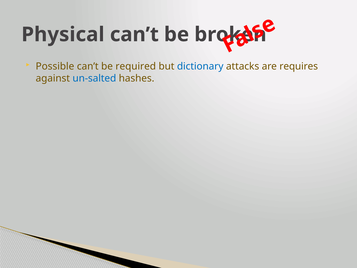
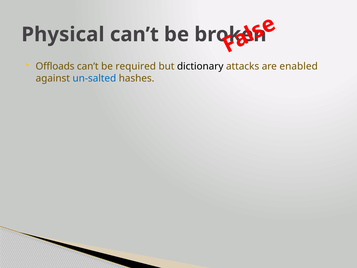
Possible: Possible -> Offloads (55, 66)
dictionary colour: blue -> black (200, 66)
requires: requires -> enabled (299, 66)
